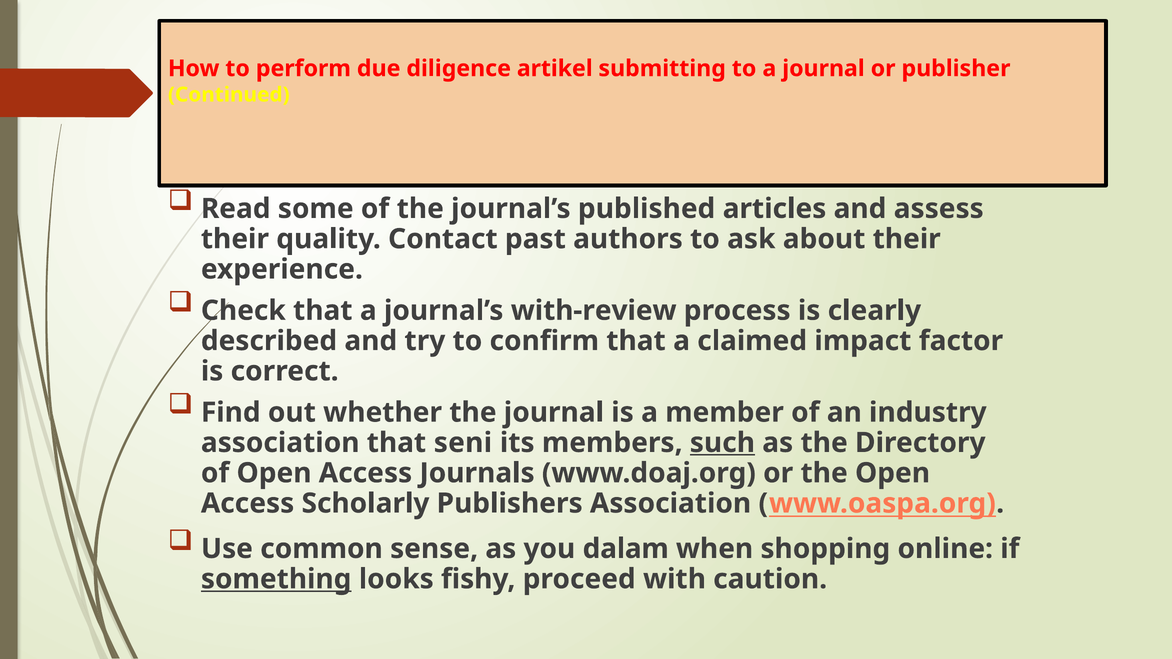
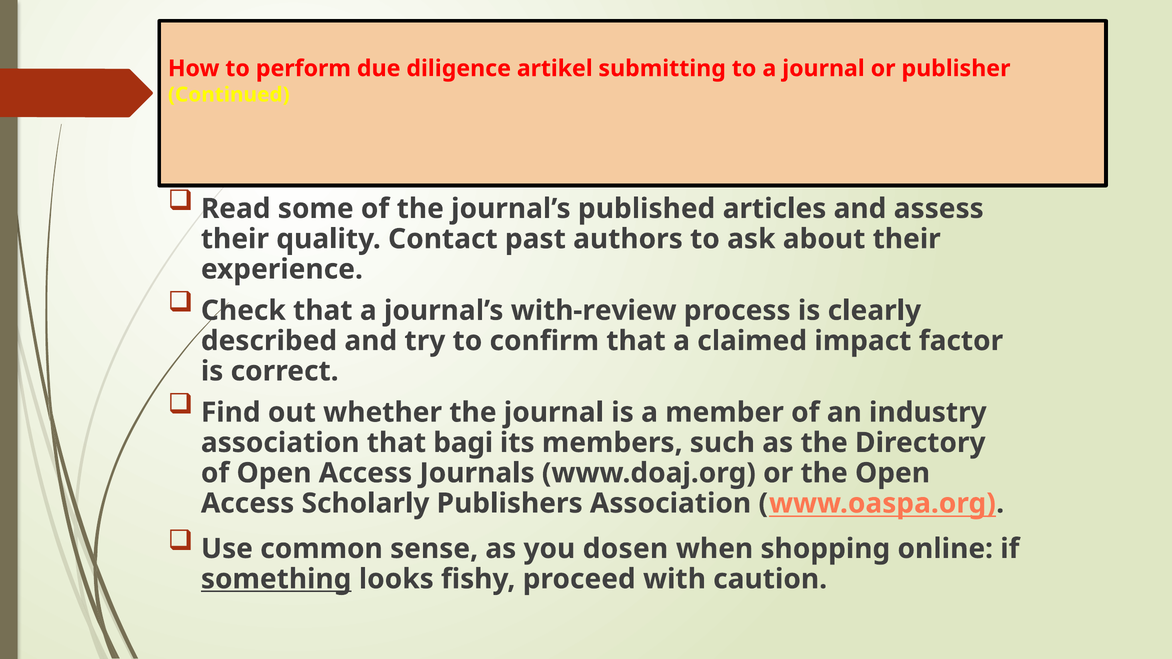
seni: seni -> bagi (463, 443)
such underline: present -> none (722, 443)
dalam: dalam -> dosen (625, 549)
